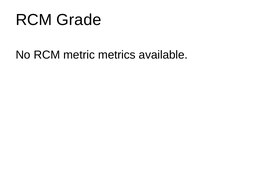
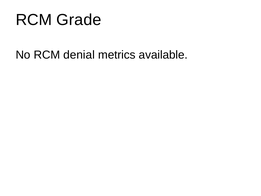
metric: metric -> denial (79, 55)
